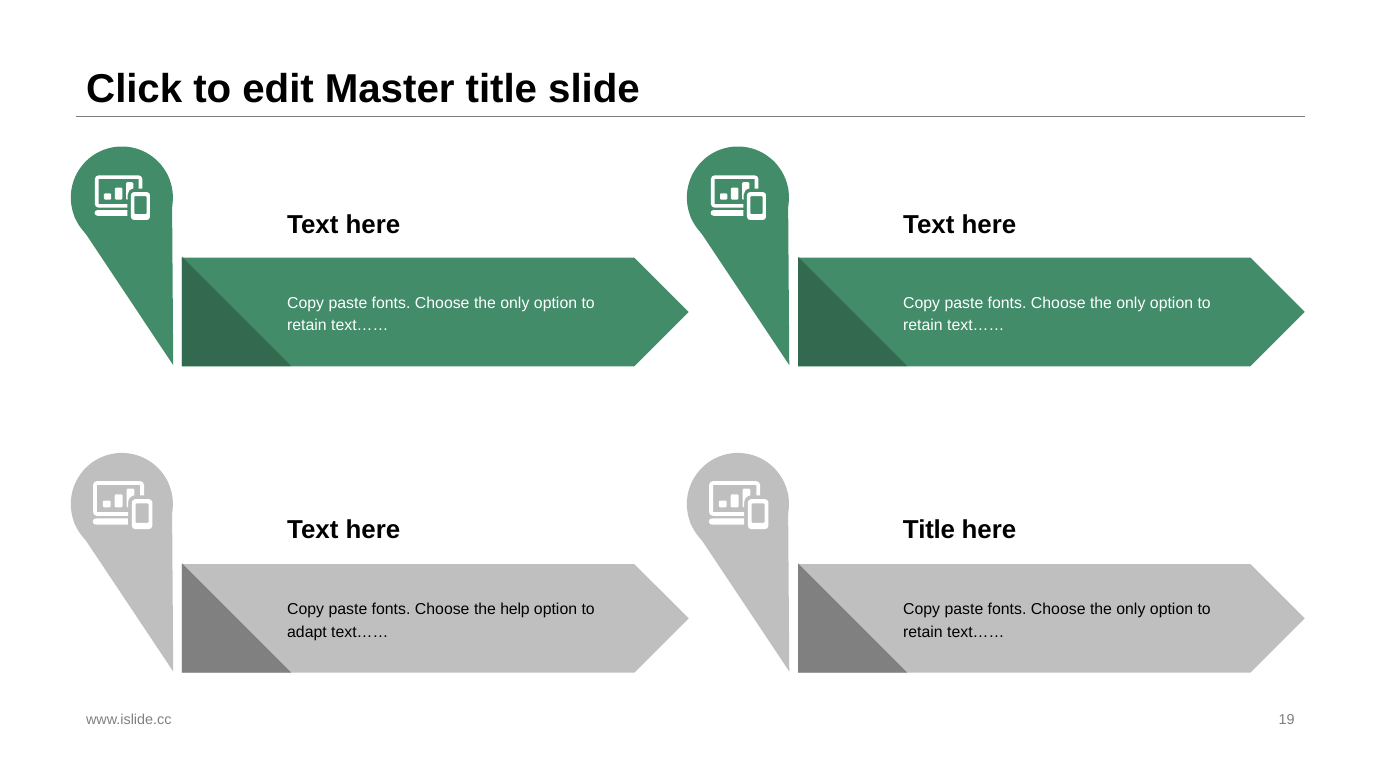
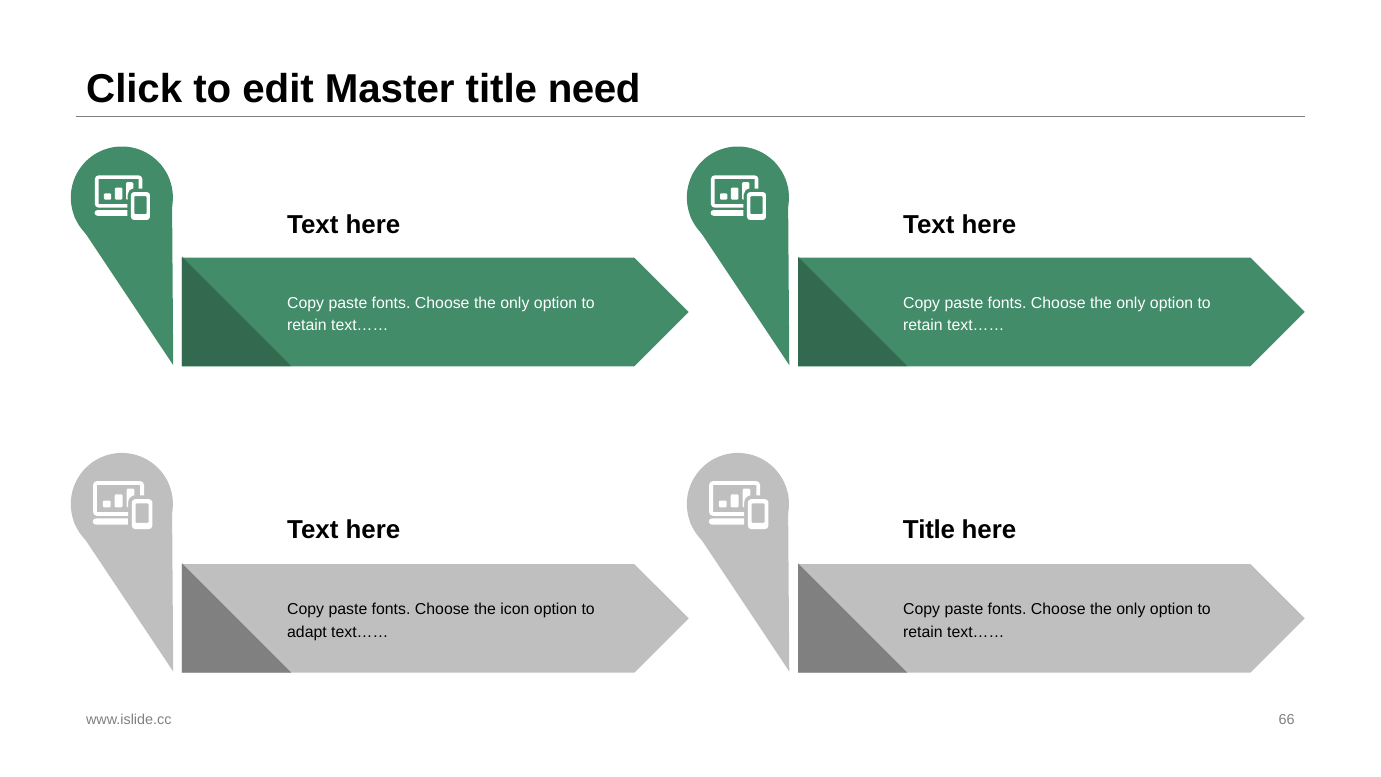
slide: slide -> need (594, 89)
help: help -> icon (515, 610)
19: 19 -> 66 (1287, 720)
